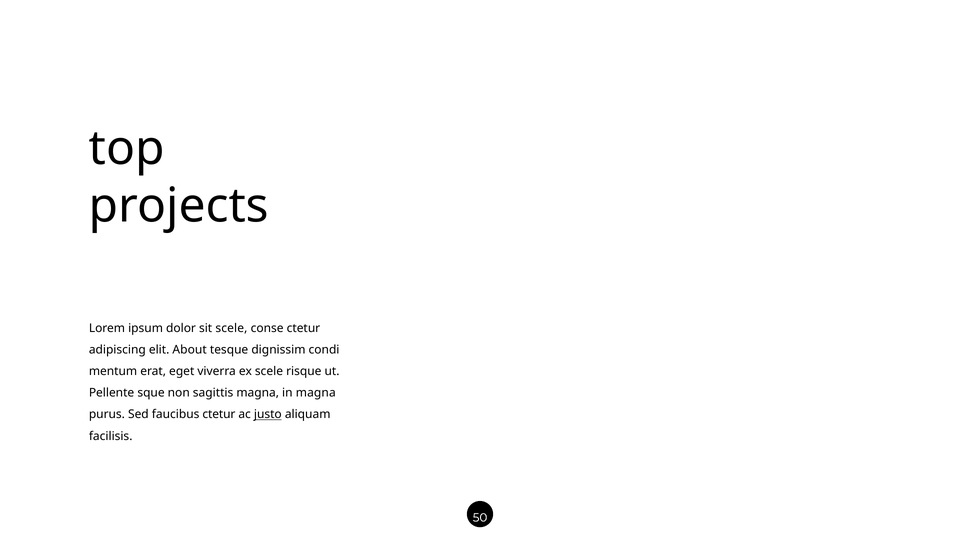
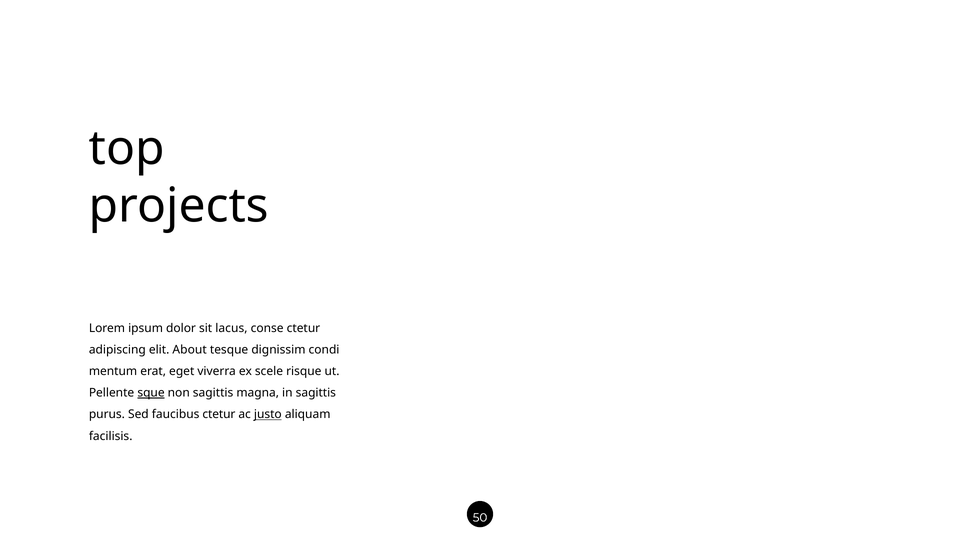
sit scele: scele -> lacus (231, 328)
sque underline: none -> present (151, 393)
in magna: magna -> sagittis (316, 393)
